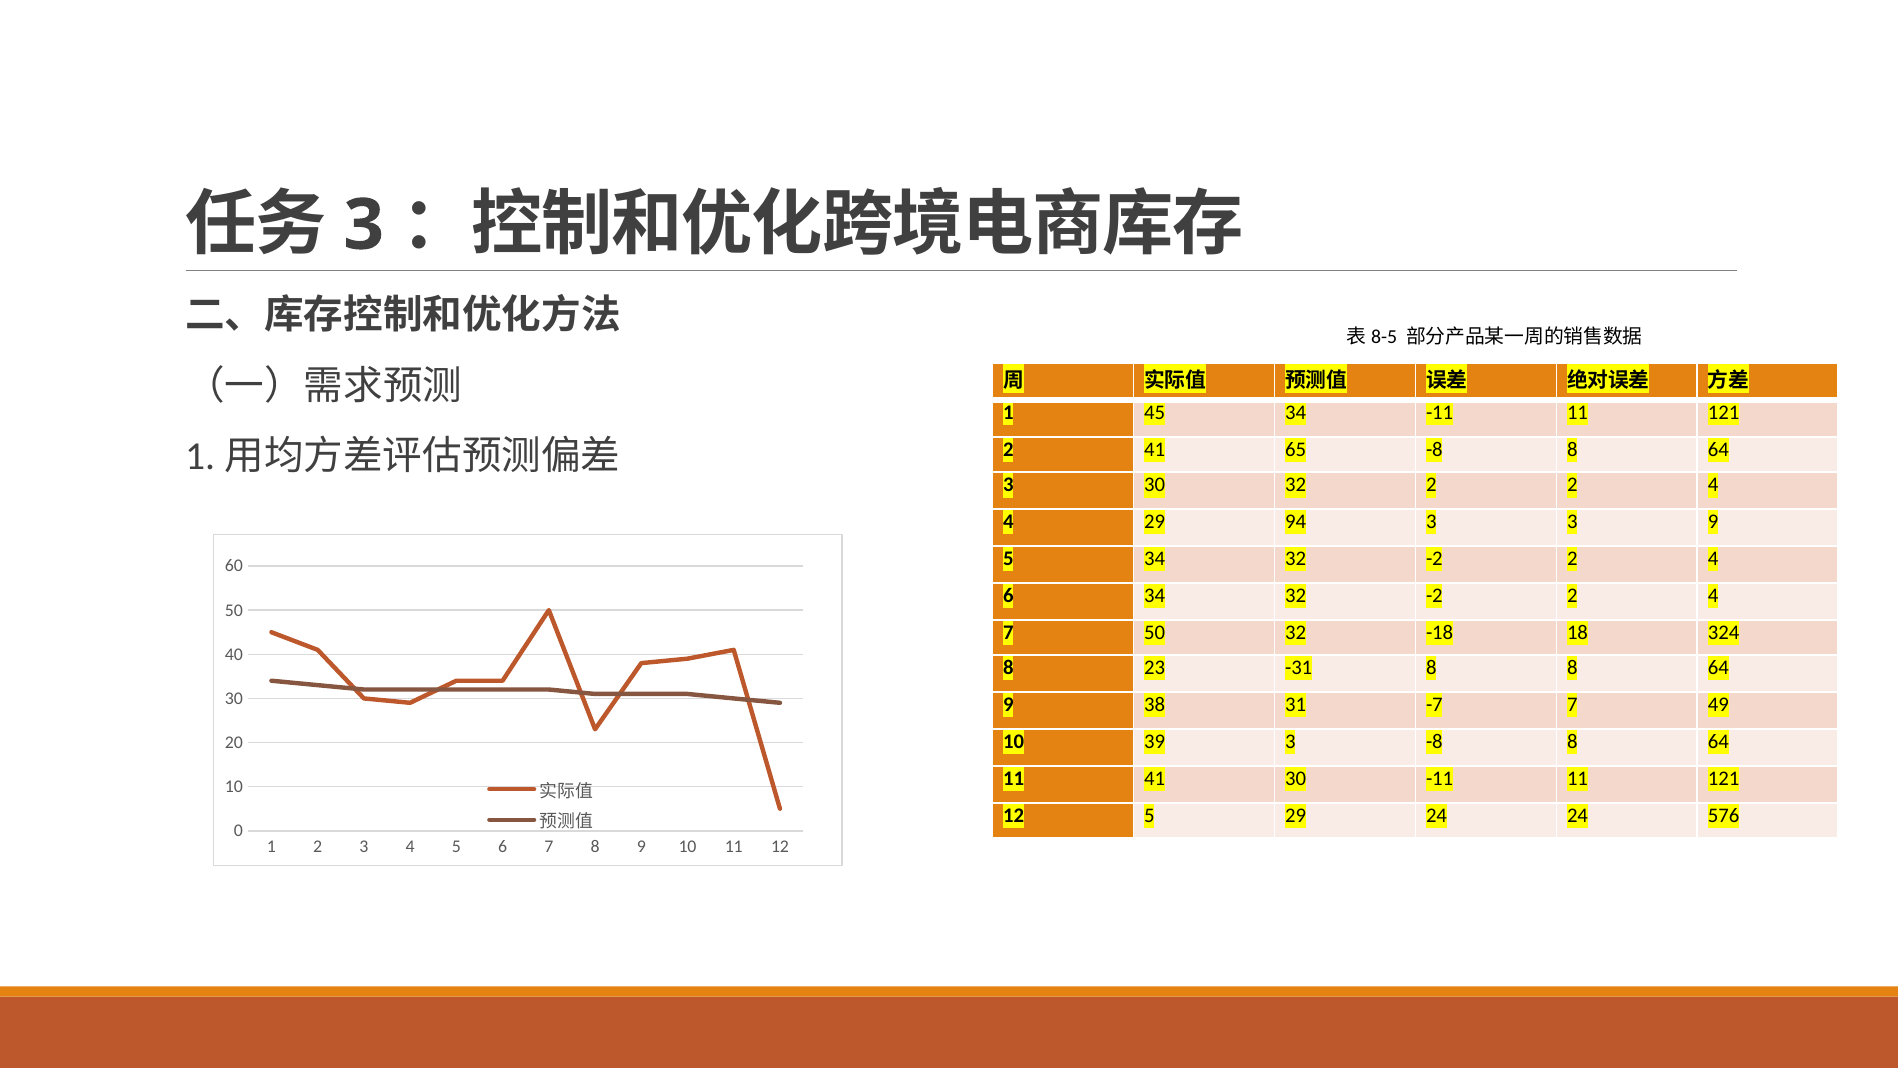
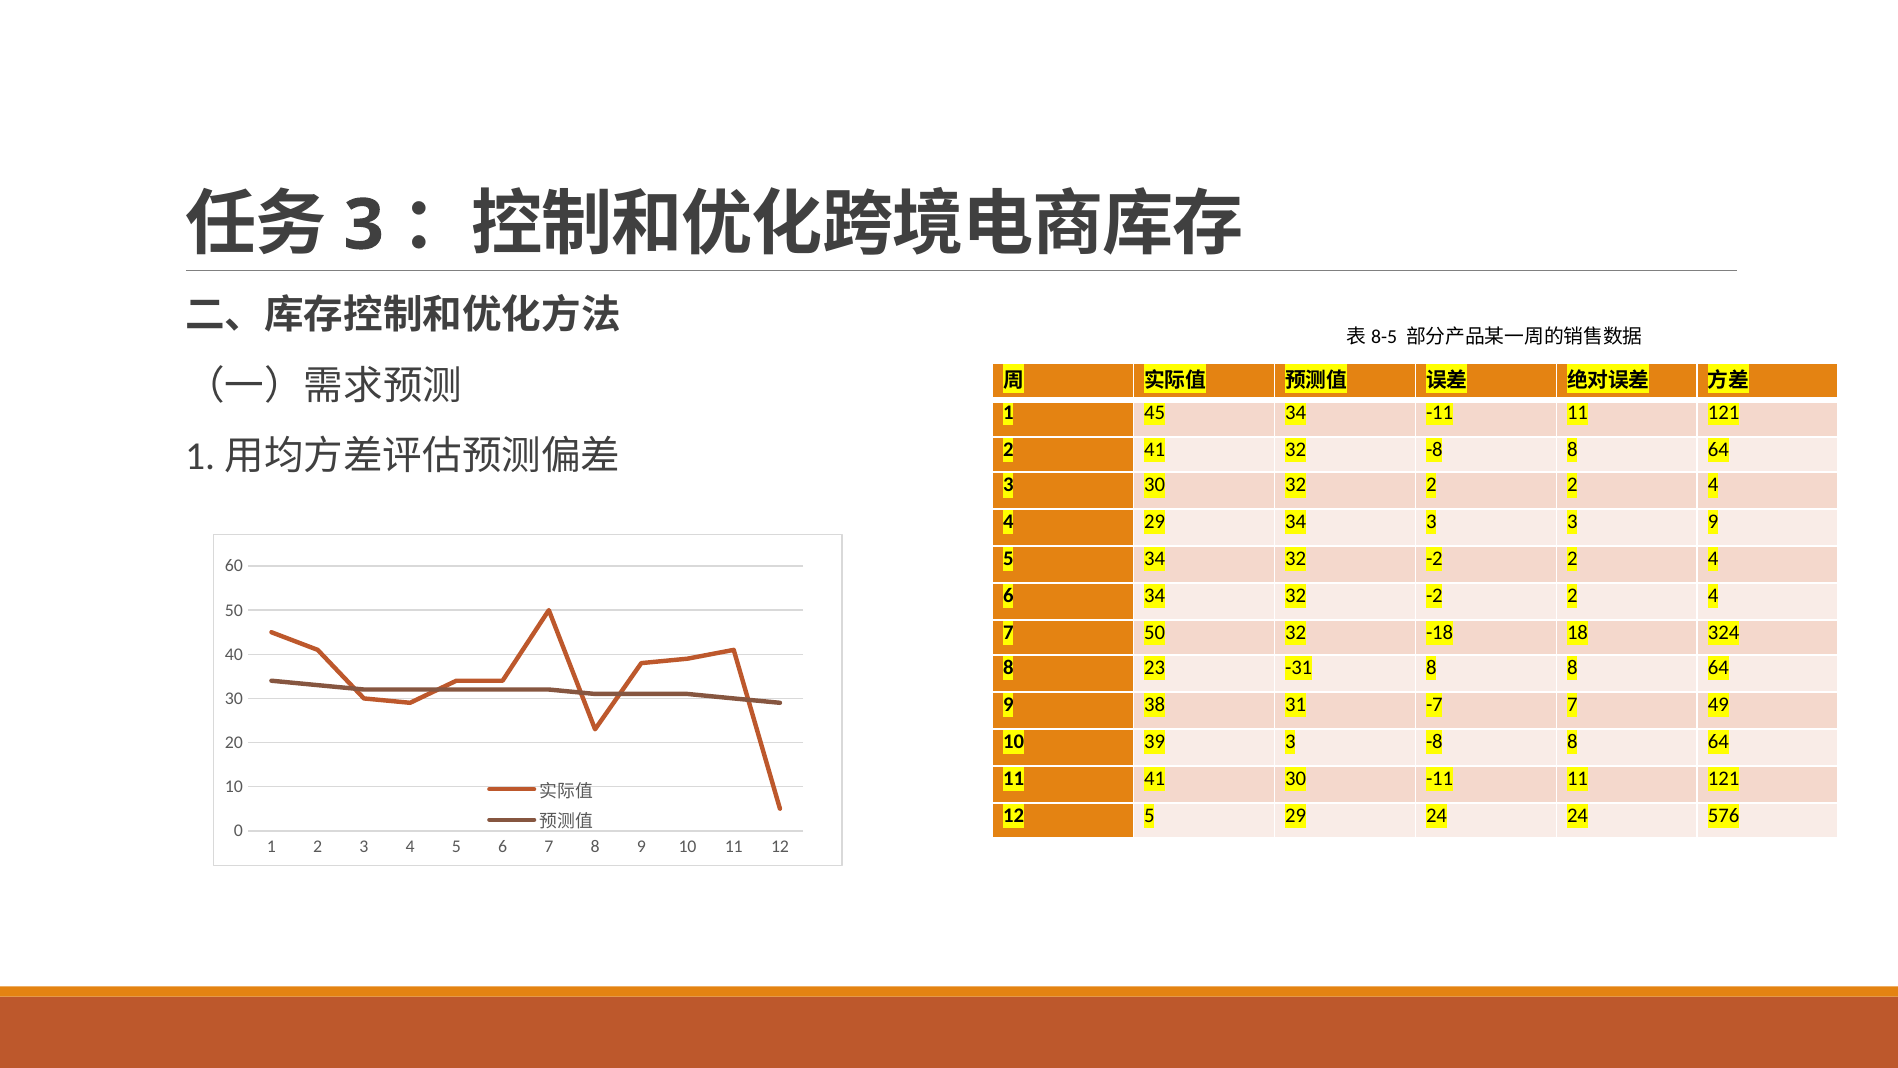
41 65: 65 -> 32 (1296, 450)
29 94: 94 -> 34 (1296, 522)
